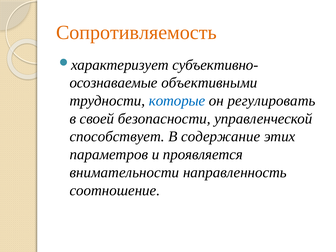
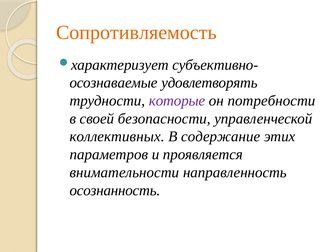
объективными: объективными -> удовлетворять (209, 83)
которые colour: blue -> purple (177, 101)
регулировать: регулировать -> потребности (272, 101)
способствует: способствует -> коллективных (117, 137)
соотношение: соотношение -> осознанность (115, 190)
